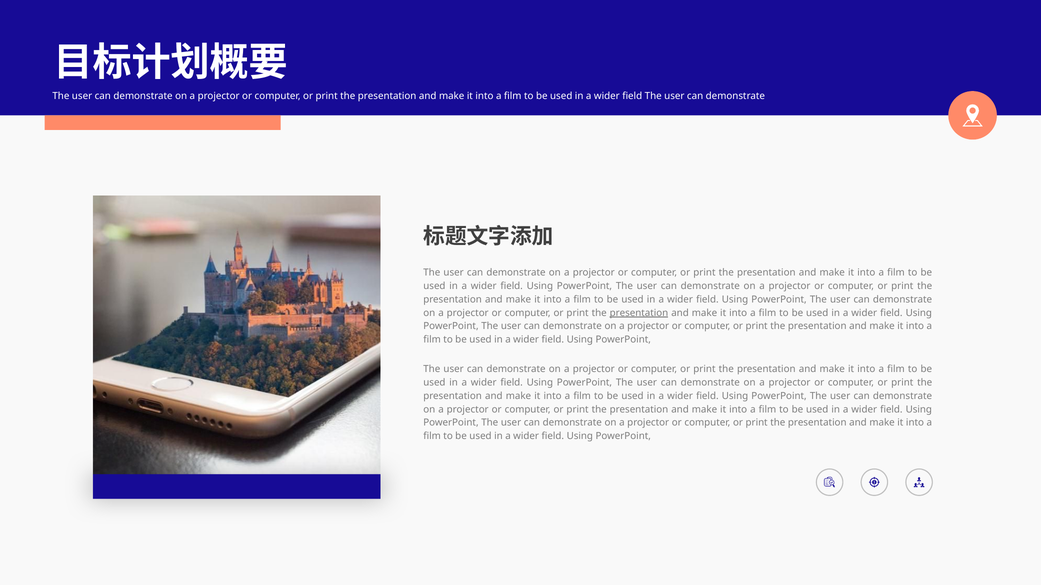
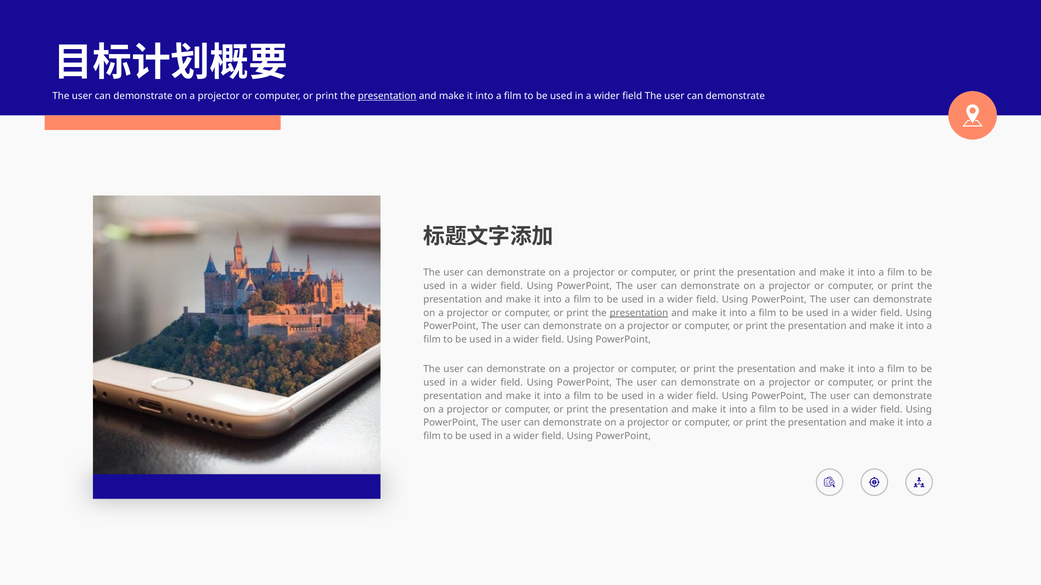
presentation underline: none -> present (387, 96)
